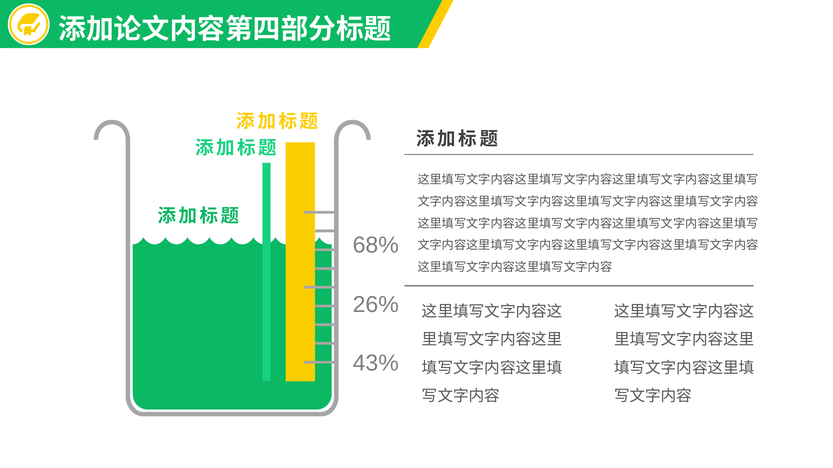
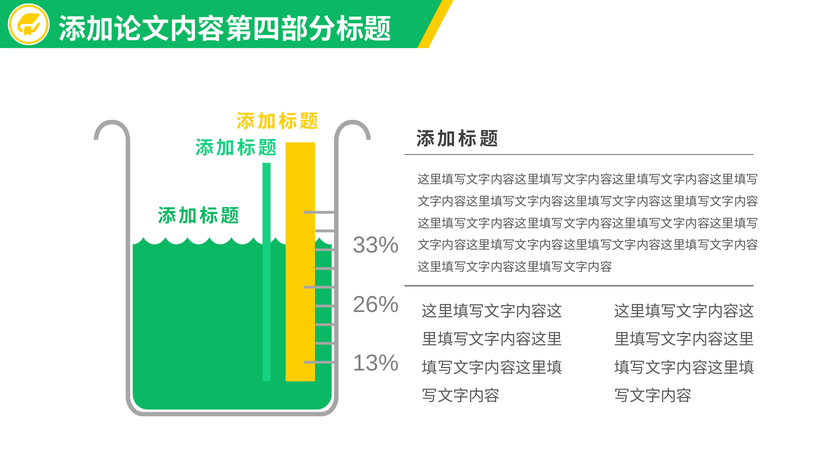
68%: 68% -> 33% (376, 246)
43%: 43% -> 13% (376, 364)
